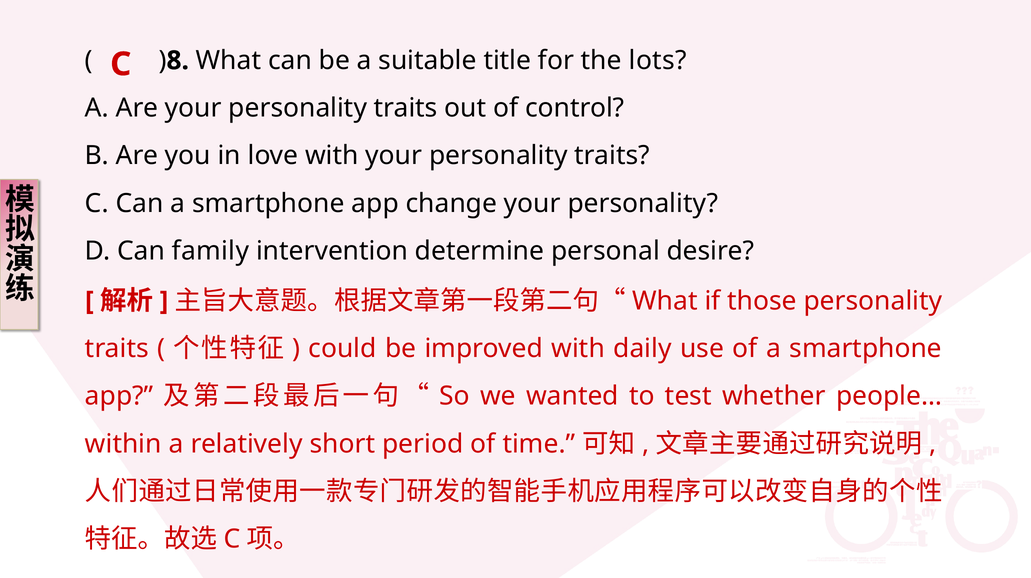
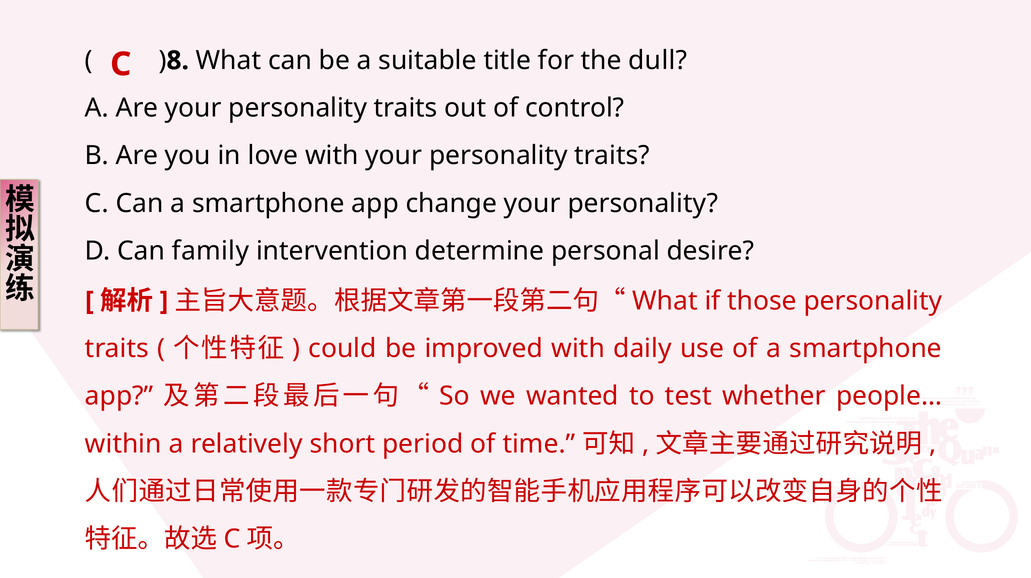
lots: lots -> dull (658, 61)
